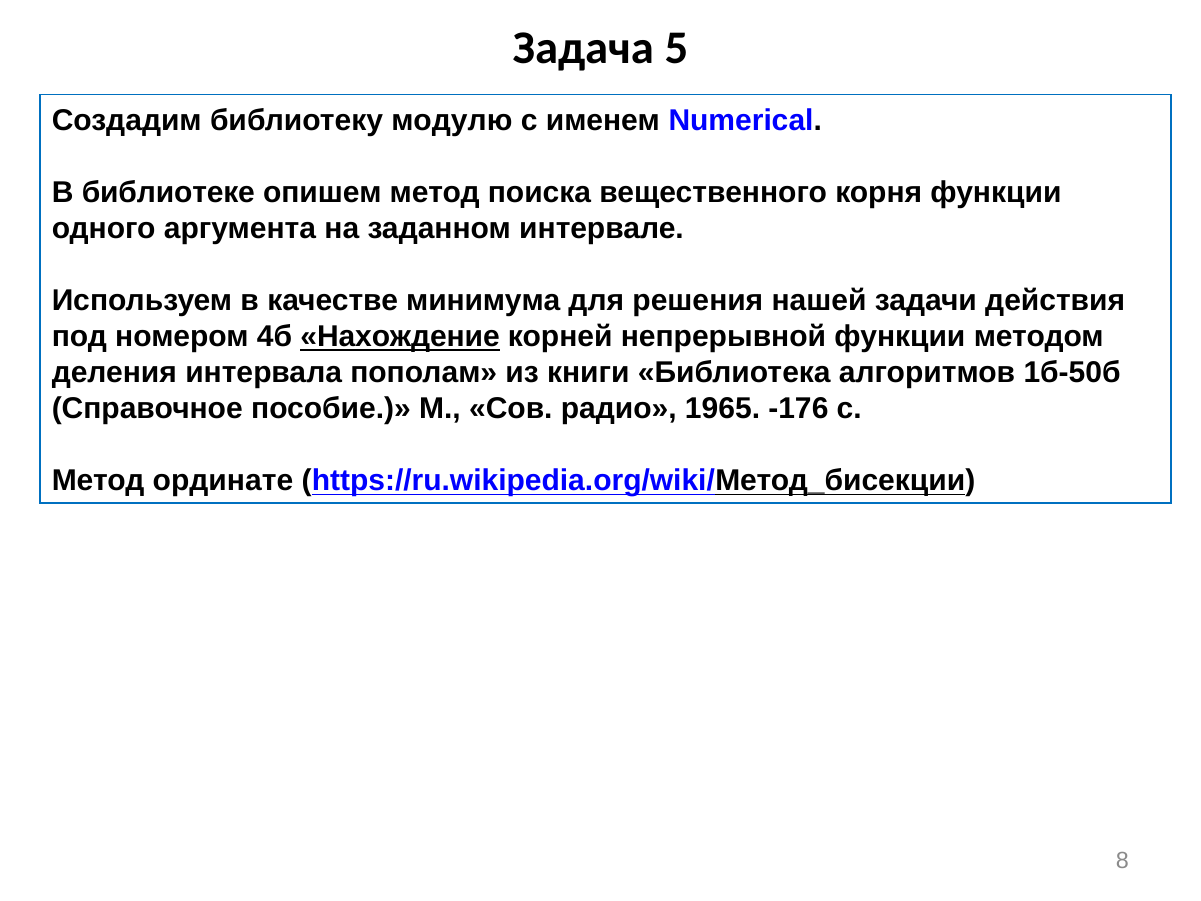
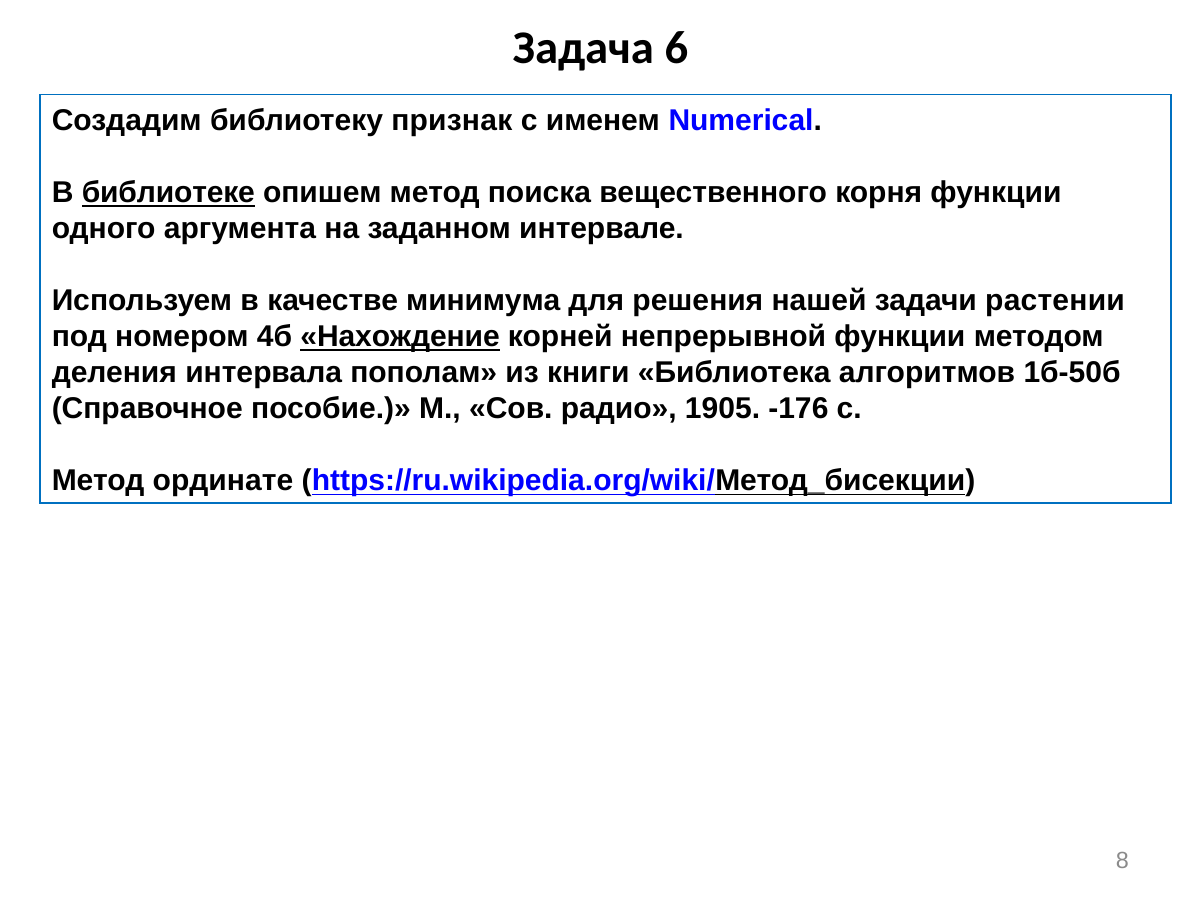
5: 5 -> 6 (676, 48)
модулю: модулю -> признак (452, 121)
библиотеке underline: none -> present (168, 193)
действия: действия -> растении (1055, 301)
1965: 1965 -> 1905 (723, 409)
